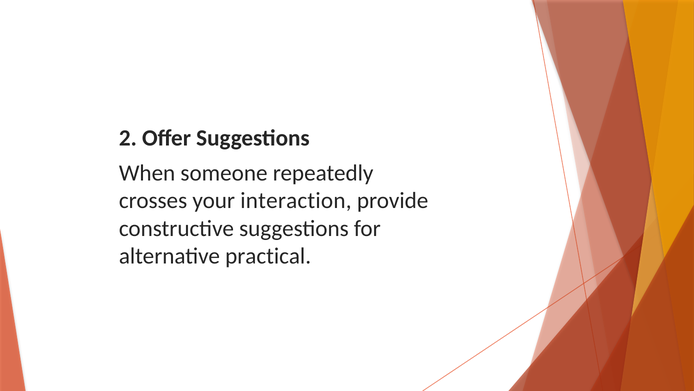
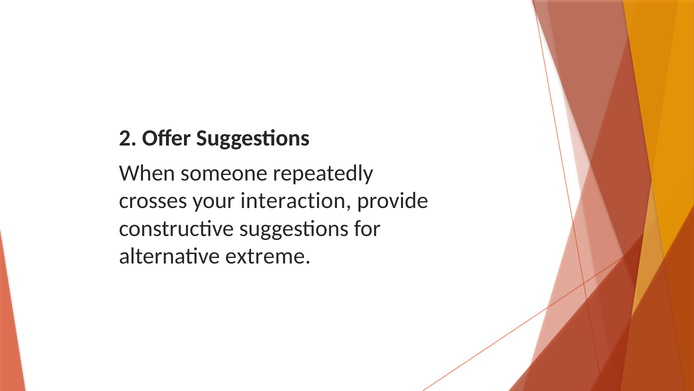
practical: practical -> extreme (268, 256)
